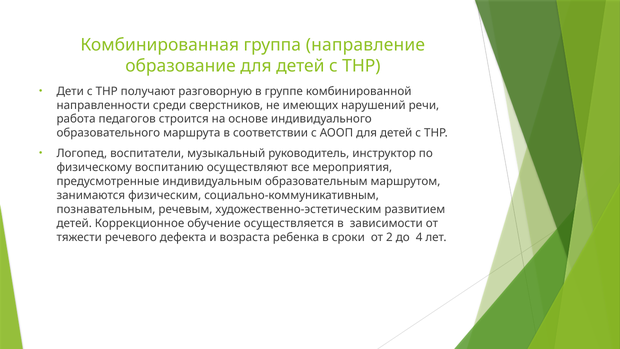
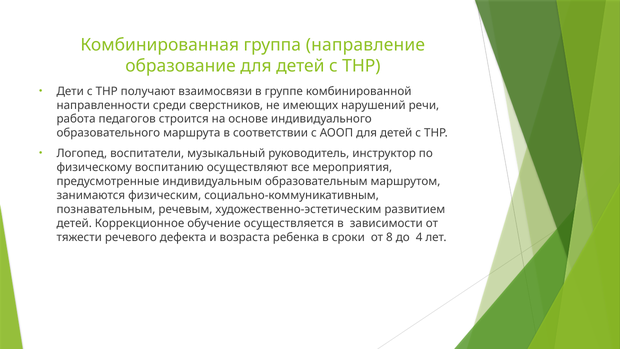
разговорную: разговорную -> взаимосвязи (215, 91)
2: 2 -> 8 (389, 237)
